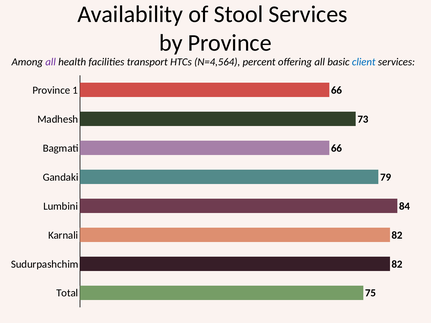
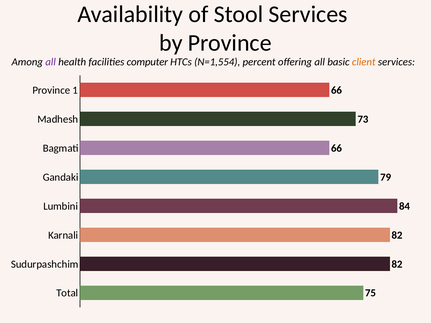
transport: transport -> computer (147, 62)
N=4,564: N=4,564 -> N=1,554 (217, 62)
client colour: blue -> orange (364, 62)
